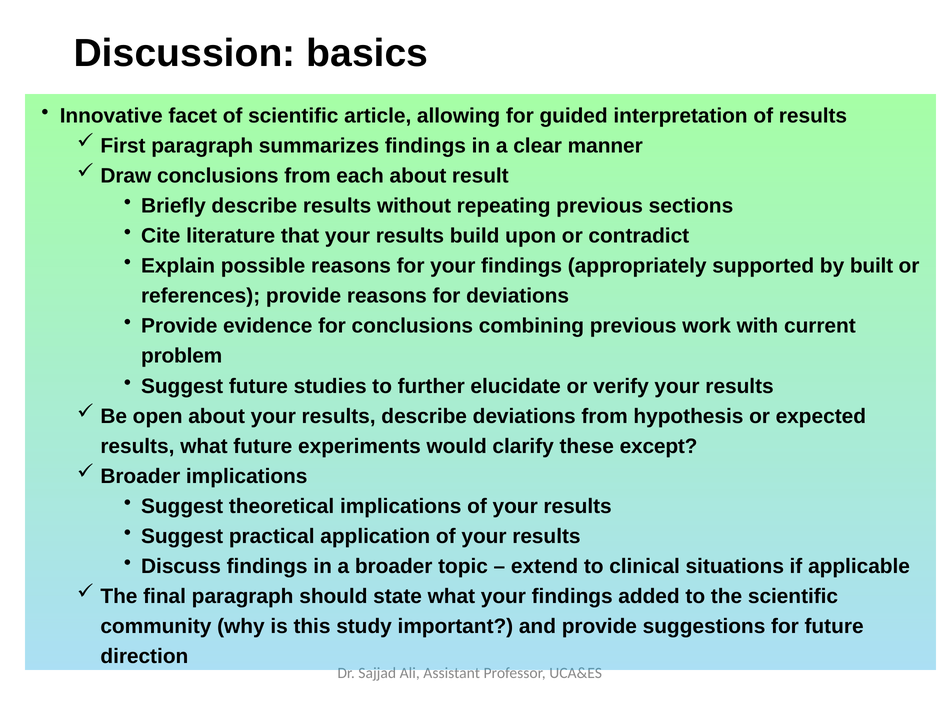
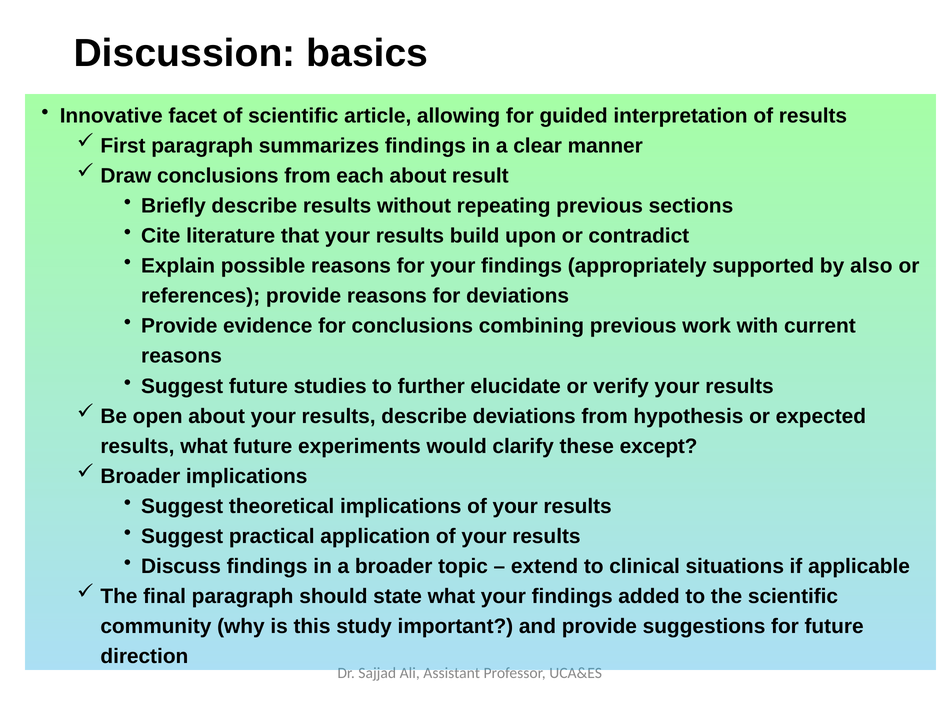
built: built -> also (871, 266)
problem: problem -> reasons (182, 356)
